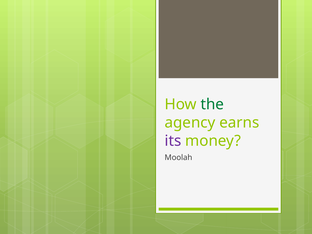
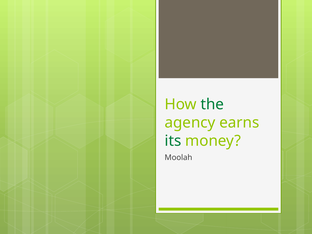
its colour: purple -> green (173, 141)
